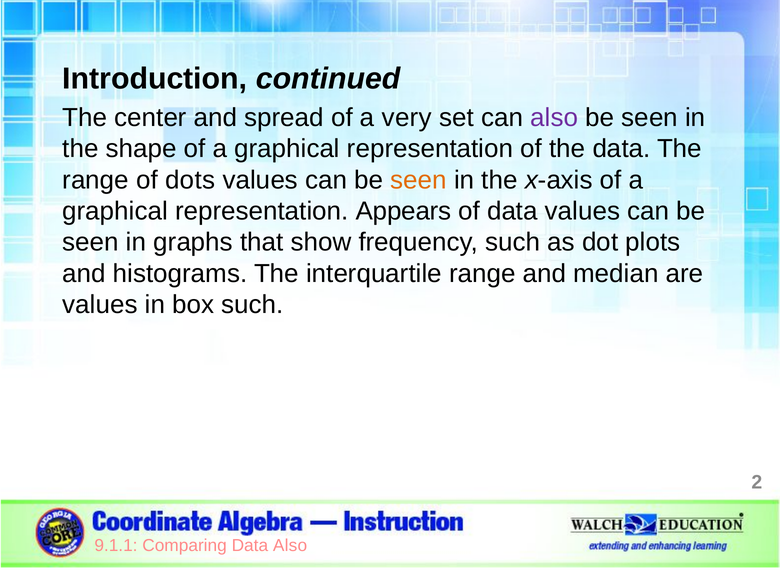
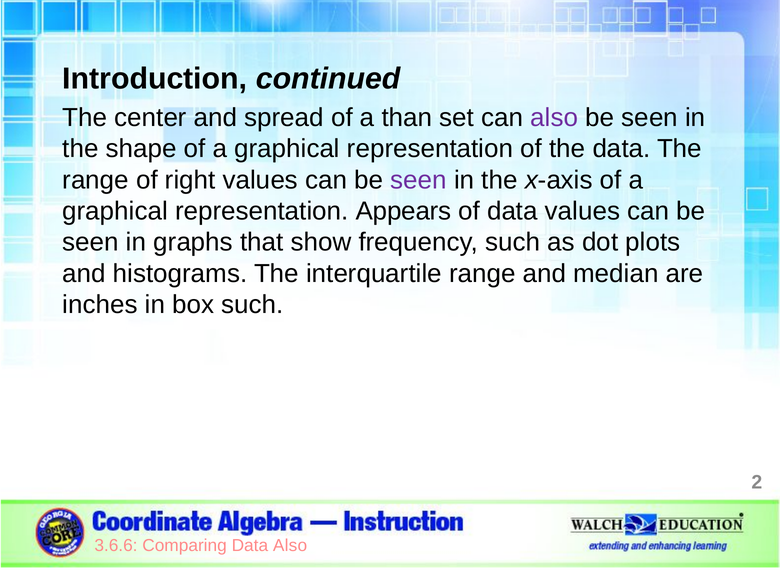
very: very -> than (407, 118)
dots: dots -> right (190, 180)
seen colour: orange -> purple (419, 180)
values: values -> inches (100, 305)
9.1.1: 9.1.1 -> 3.6.6 (116, 545)
